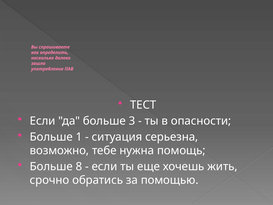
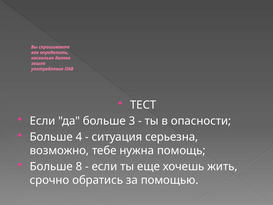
1: 1 -> 4 (79, 137)
